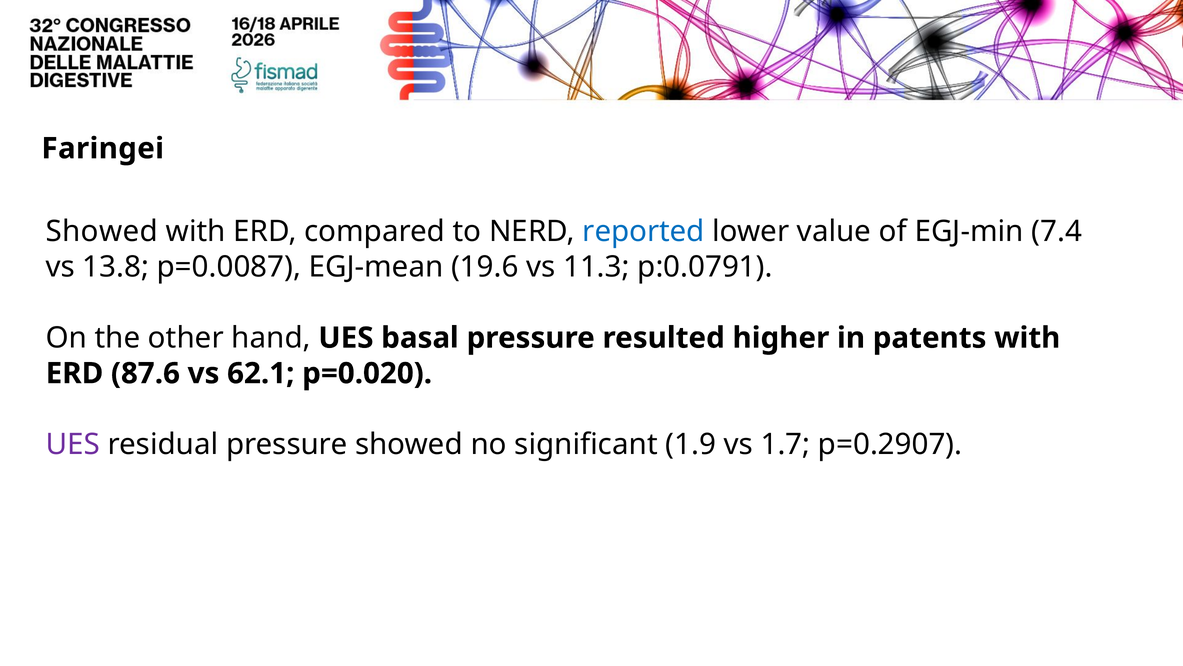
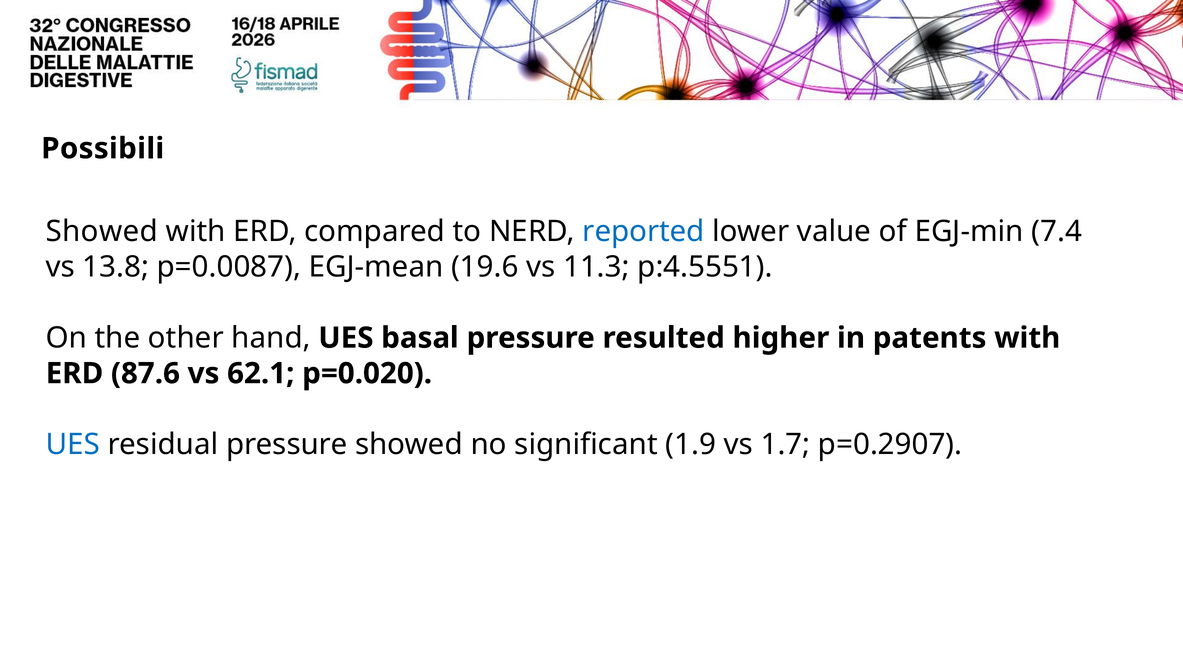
Faringei: Faringei -> Possibili (103, 148)
p:0.0791: p:0.0791 -> p:4.5551 (705, 267)
UES colour: purple -> blue (73, 444)
